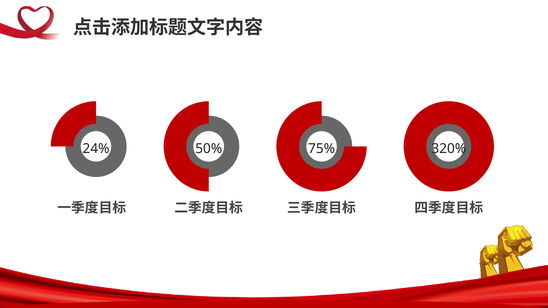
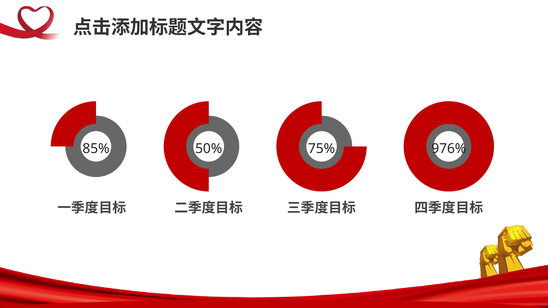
24%: 24% -> 85% (96, 149)
320%: 320% -> 976% (449, 149)
